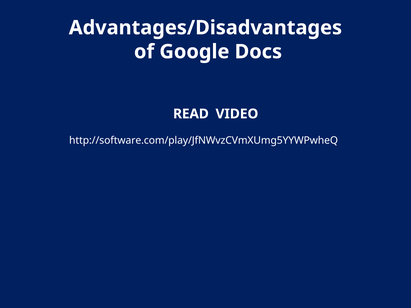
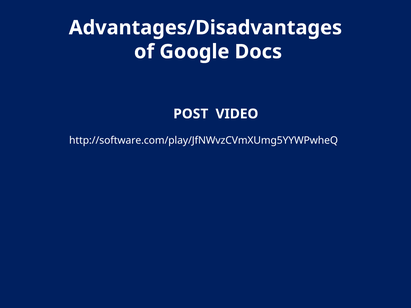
READ: READ -> POST (191, 114)
